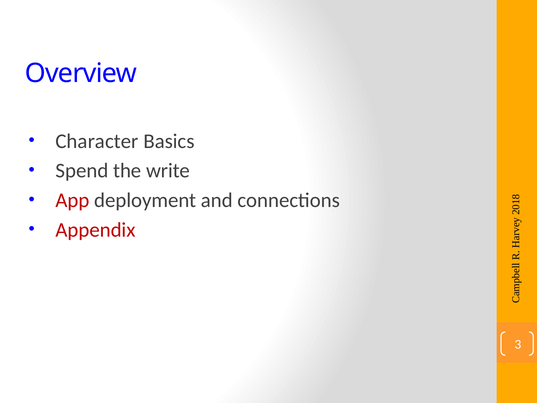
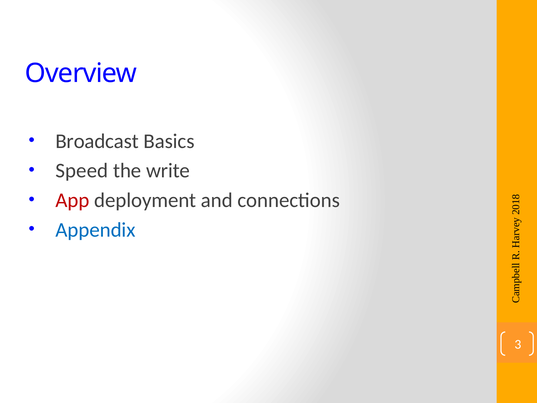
Character: Character -> Broadcast (97, 141)
Spend: Spend -> Speed (82, 171)
Appendix colour: red -> blue (95, 230)
